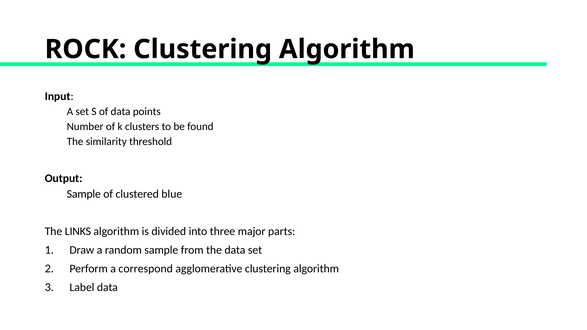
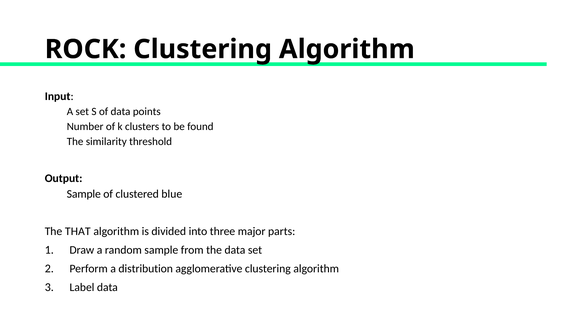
LINKS: LINKS -> THAT (78, 231)
correspond: correspond -> distribution (146, 269)
